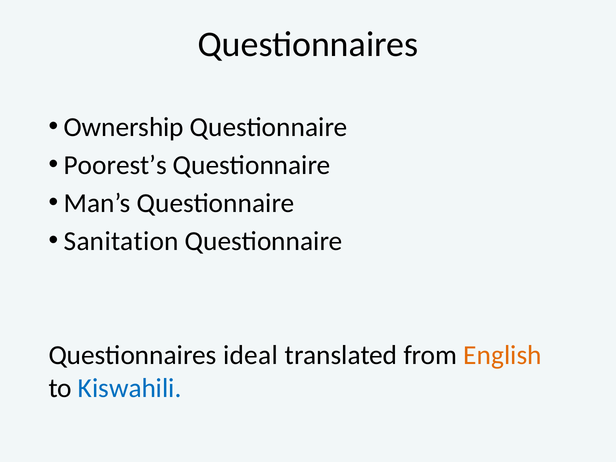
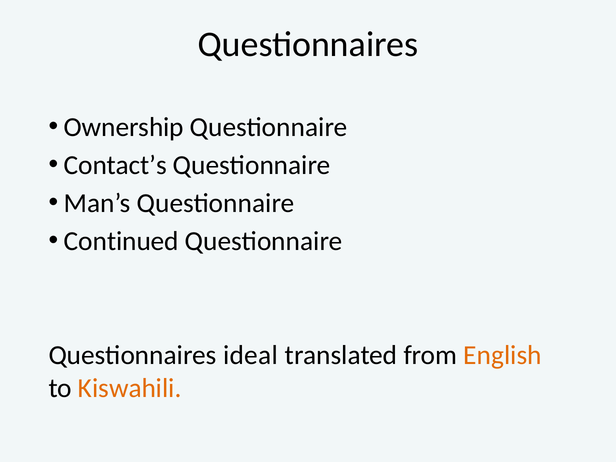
Poorest’s: Poorest’s -> Contact’s (115, 165)
Sanitation: Sanitation -> Continued (121, 241)
Kiswahili colour: blue -> orange (130, 388)
